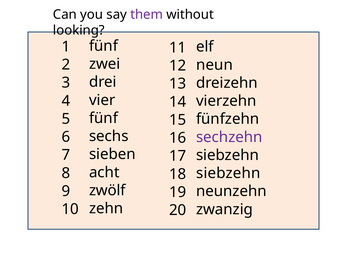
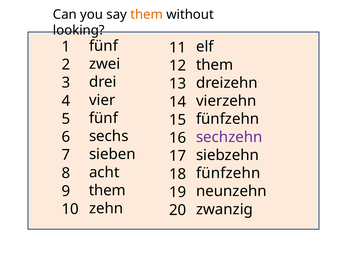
them colour: purple -> orange (147, 15)
neun: neun -> them (215, 65)
siebzehn: siebzehn -> fünfzehn (228, 173)
zwölf: zwölf -> them (107, 191)
